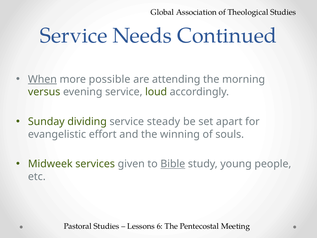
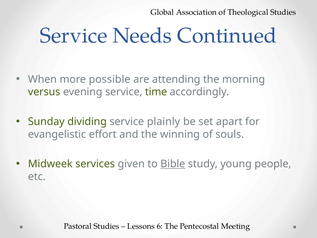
When underline: present -> none (42, 79)
loud: loud -> time (156, 92)
steady: steady -> plainly (164, 121)
